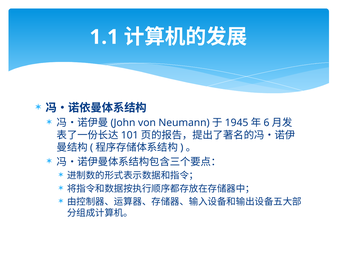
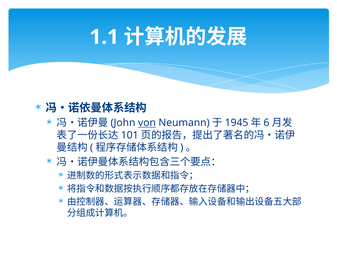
von underline: none -> present (147, 123)
